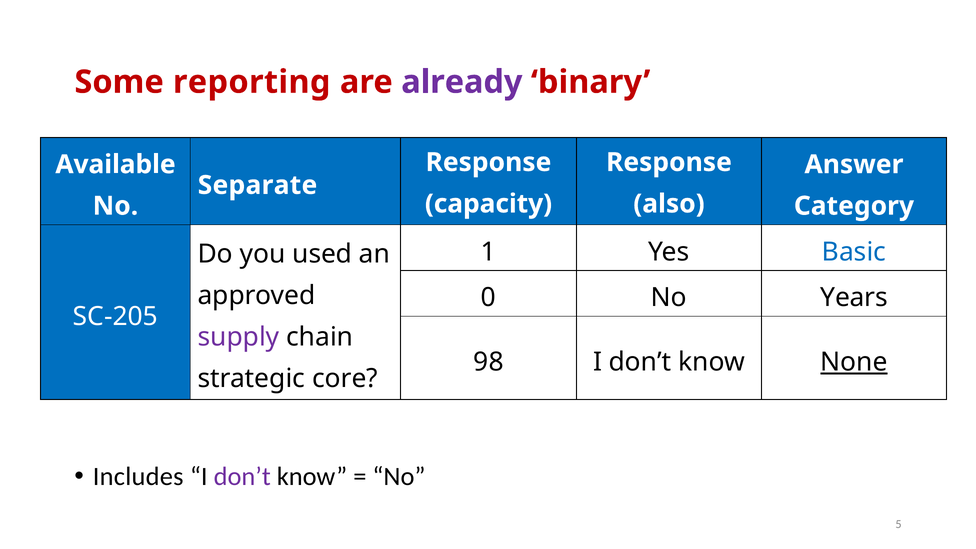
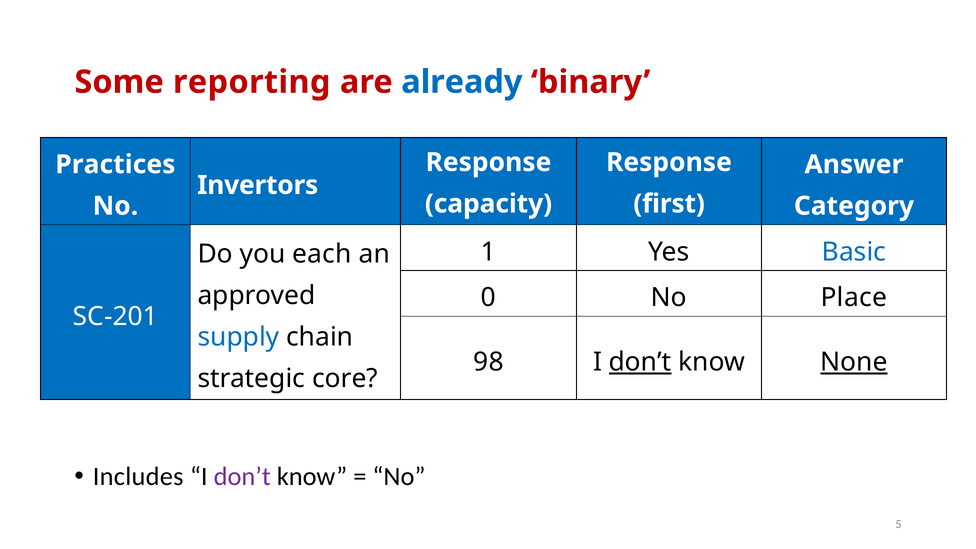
already colour: purple -> blue (462, 82)
Available: Available -> Practices (115, 164)
Separate: Separate -> Invertors (258, 185)
also: also -> first (669, 204)
used: used -> each (322, 254)
Years: Years -> Place (854, 298)
SC-205: SC-205 -> SC-201 (115, 316)
supply colour: purple -> blue (238, 337)
don’t underline: none -> present (640, 362)
